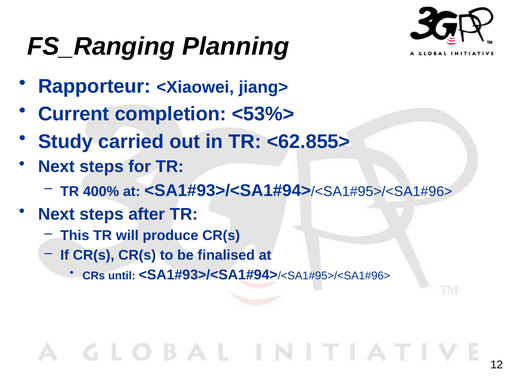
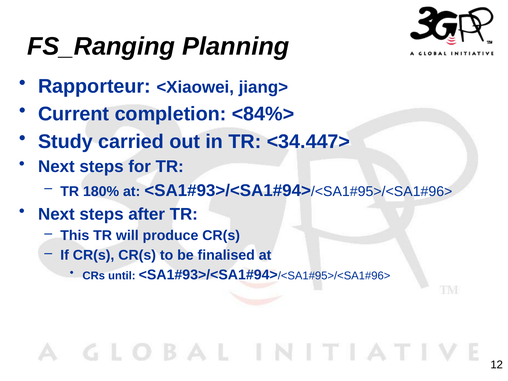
<53%>: <53%> -> <84%> (263, 114)
<62.855>: <62.855> -> <34.447> (308, 142)
400%: 400% -> 180% (101, 191)
